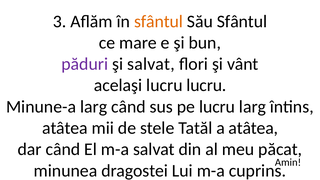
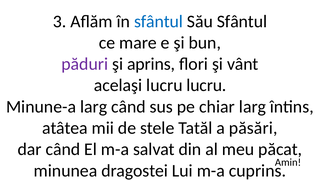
sfântul colour: orange -> blue (158, 21)
şi salvat: salvat -> aprins (151, 64)
pe lucru: lucru -> chiar (217, 107)
a atâtea: atâtea -> păsări (253, 128)
